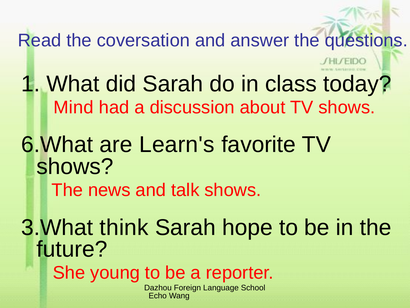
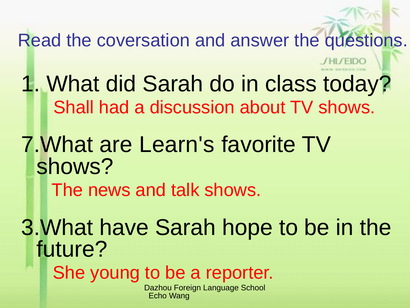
Mind: Mind -> Shall (74, 107)
6.What: 6.What -> 7.What (57, 145)
think: think -> have (124, 227)
